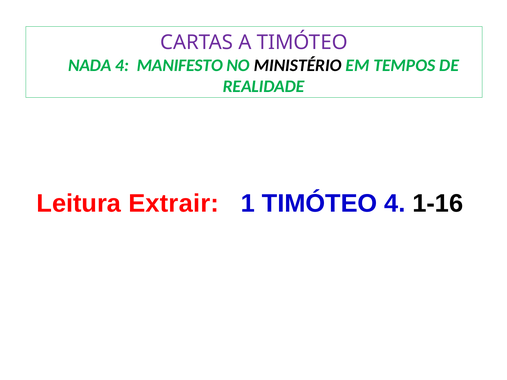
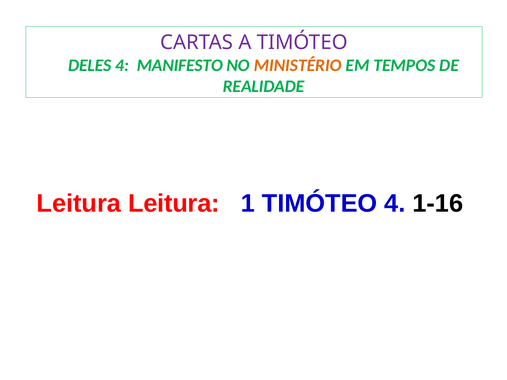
NADA: NADA -> DELES (90, 65)
MINISTÉRIO colour: black -> orange (298, 65)
Leitura Extrair: Extrair -> Leitura (174, 203)
